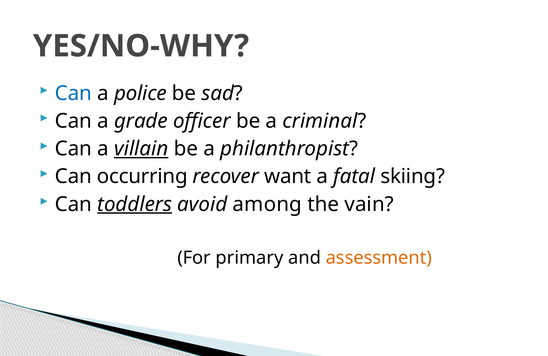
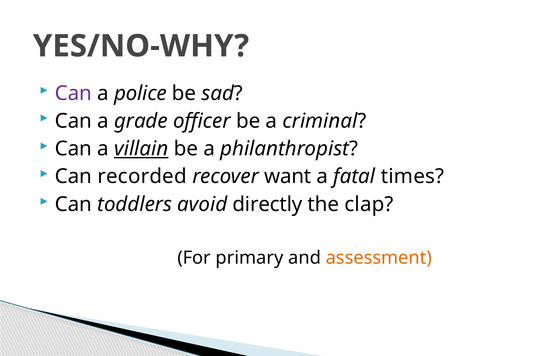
Can colour: blue -> purple (73, 93)
occurring: occurring -> recorded (142, 177)
skiing: skiing -> times (412, 177)
toddlers underline: present -> none (135, 204)
among: among -> directly (267, 204)
vain: vain -> clap (369, 204)
